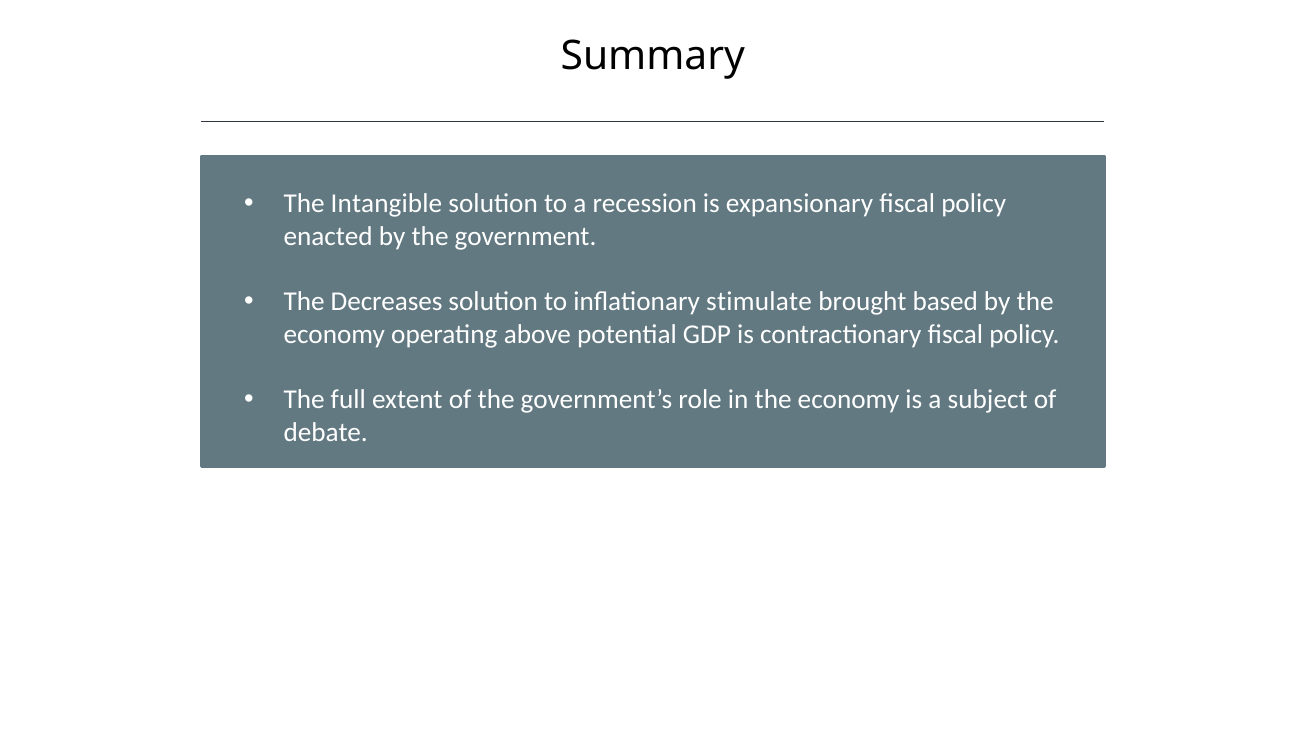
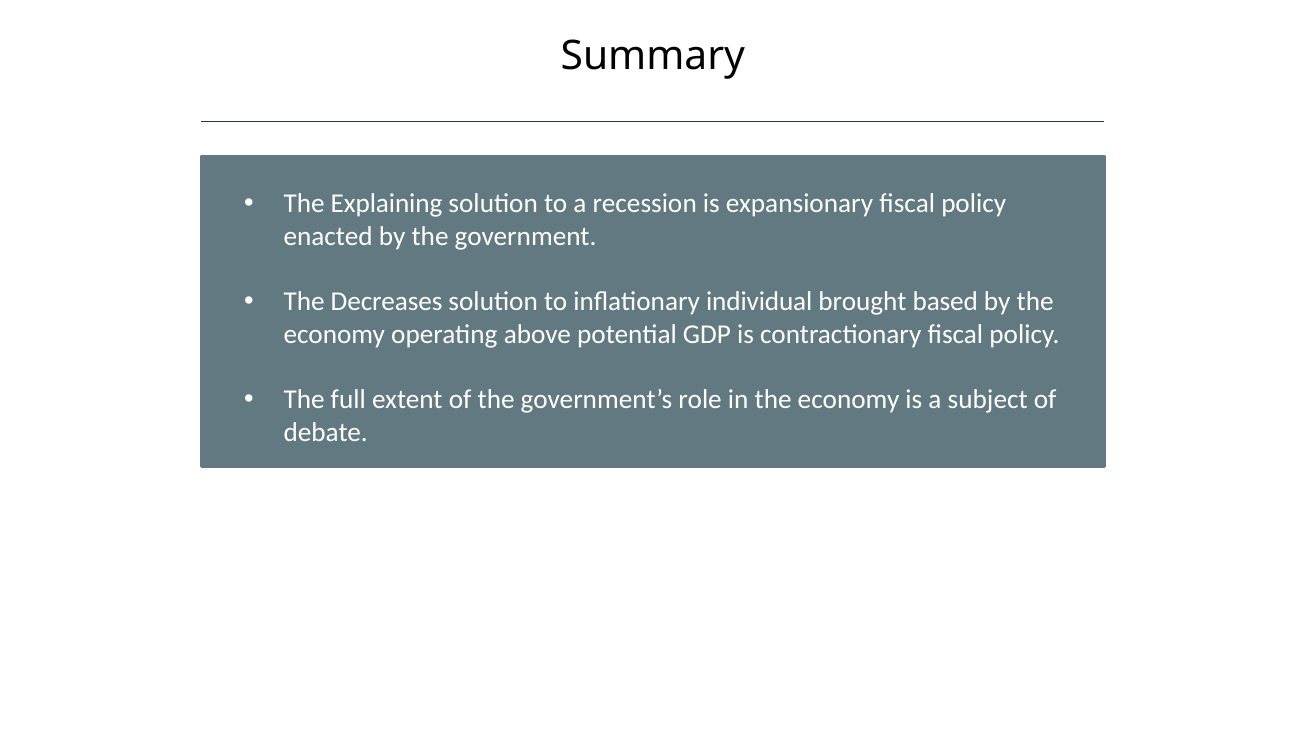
Intangible: Intangible -> Explaining (387, 204)
stimulate: stimulate -> individual (759, 302)
